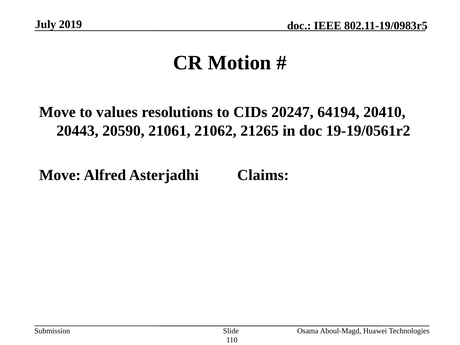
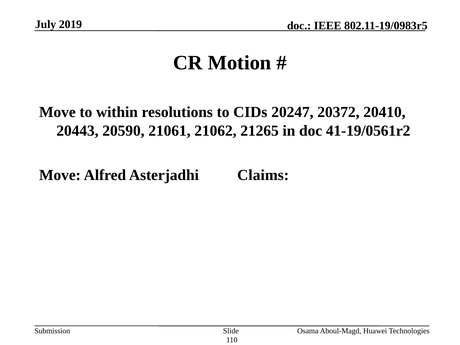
values: values -> within (117, 112)
64194: 64194 -> 20372 (338, 112)
19-19/0561r2: 19-19/0561r2 -> 41-19/0561r2 (368, 131)
